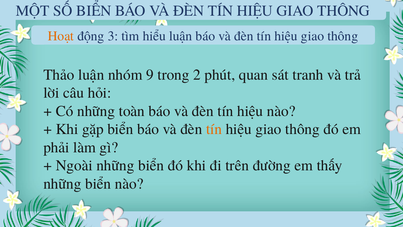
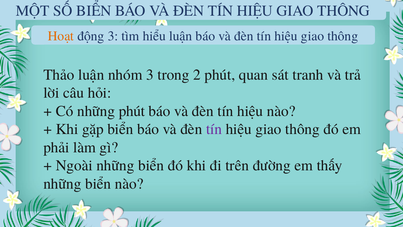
nhóm 9: 9 -> 3 (150, 75)
những toàn: toàn -> phút (132, 111)
tín colour: orange -> purple (214, 129)
